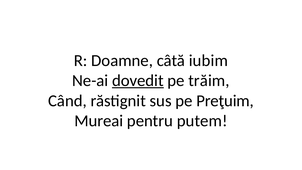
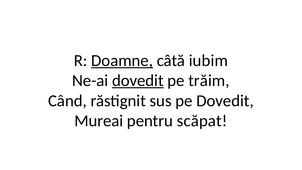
Doamne underline: none -> present (122, 60)
pe Preţuim: Preţuim -> Dovedit (225, 101)
putem: putem -> scăpat (202, 121)
